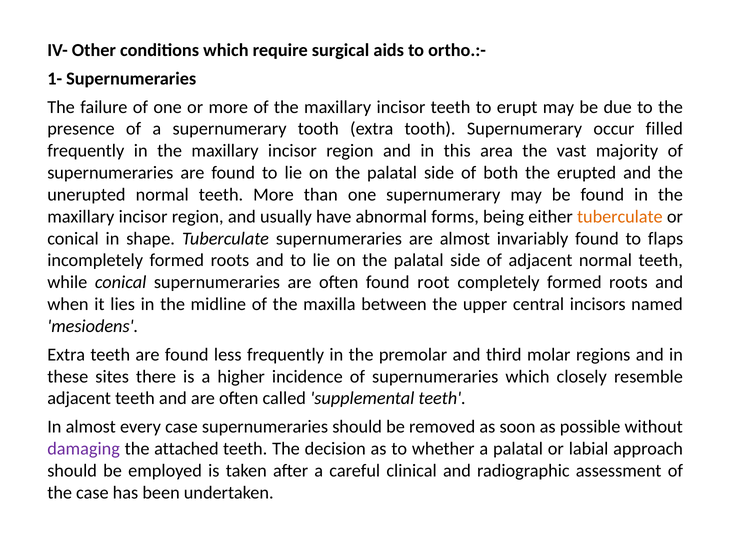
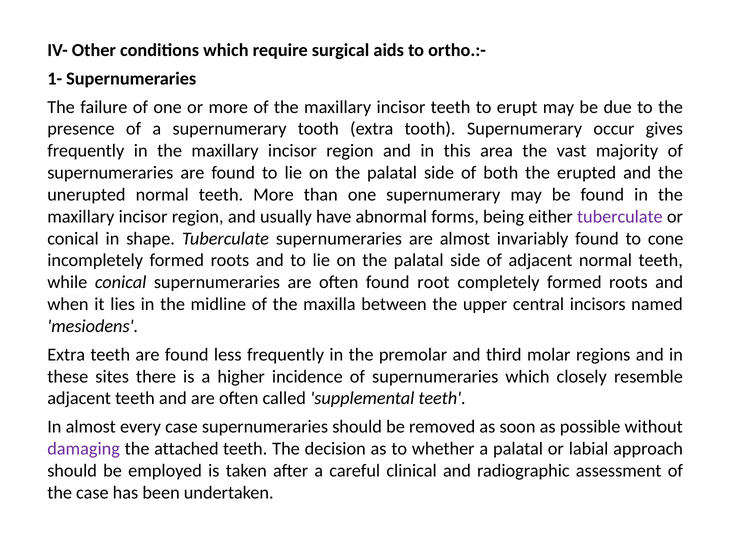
filled: filled -> gives (664, 129)
tuberculate colour: orange -> purple (620, 217)
flaps: flaps -> cone (666, 239)
